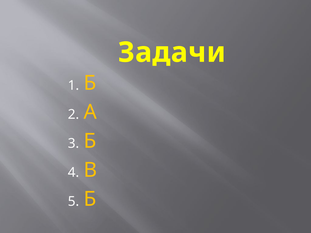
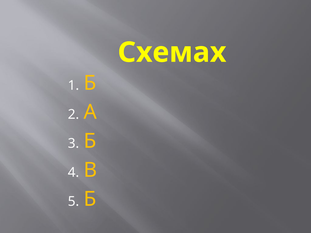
Задачи: Задачи -> Схемах (172, 53)
